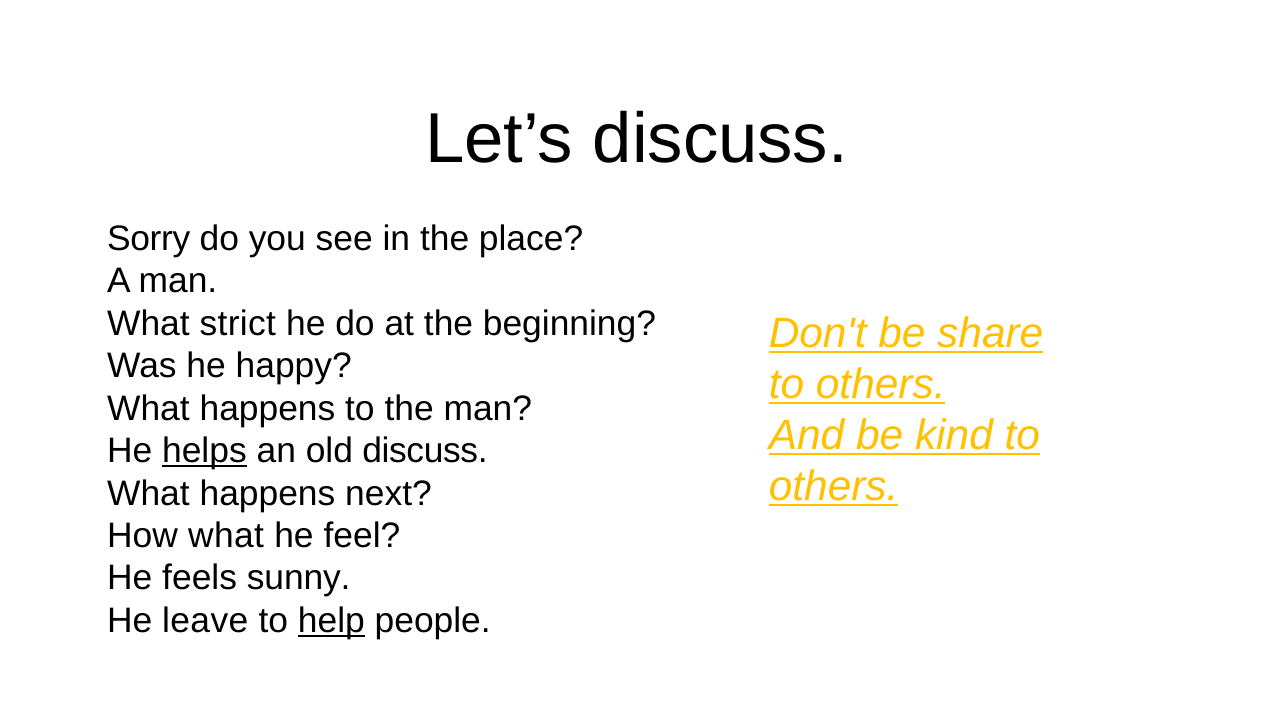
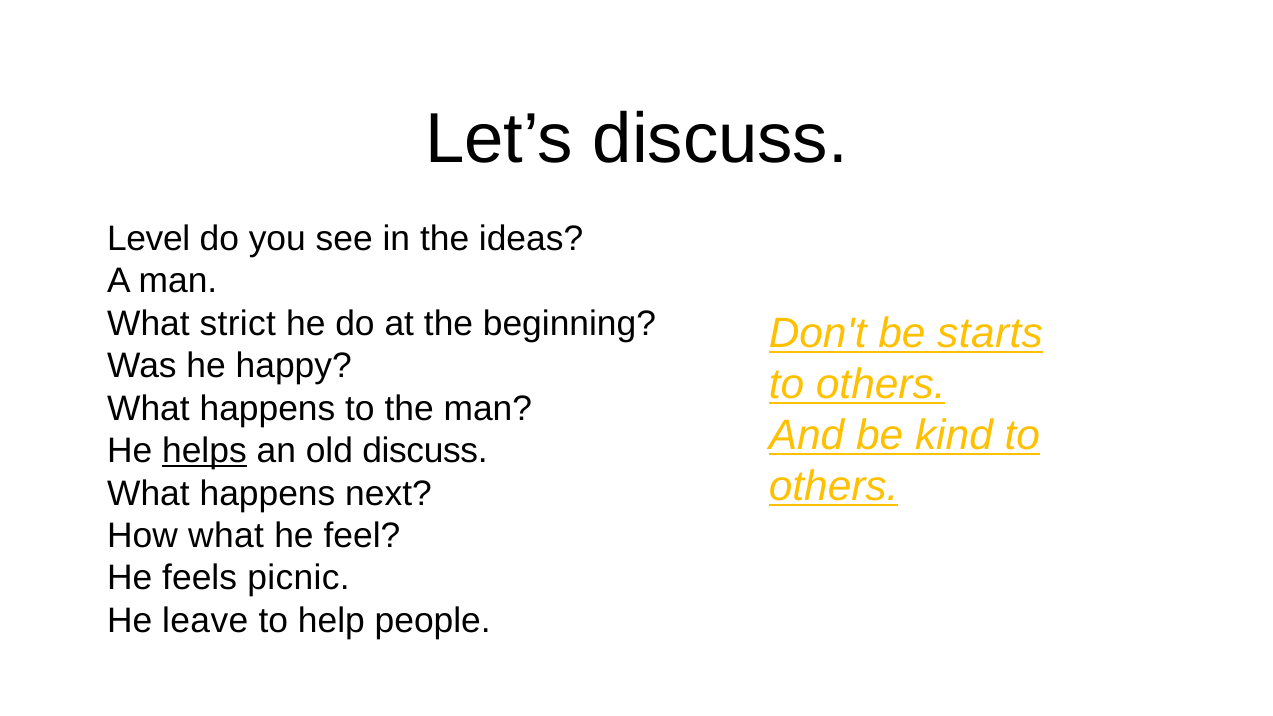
Sorry: Sorry -> Level (149, 239)
place: place -> ideas (531, 239)
share: share -> starts (990, 333)
sunny: sunny -> picnic (298, 578)
help underline: present -> none (331, 621)
